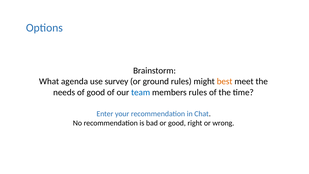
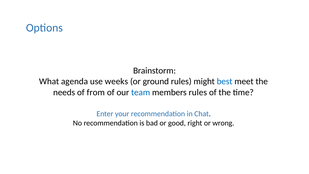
survey: survey -> weeks (116, 81)
best colour: orange -> blue (225, 81)
of good: good -> from (96, 92)
